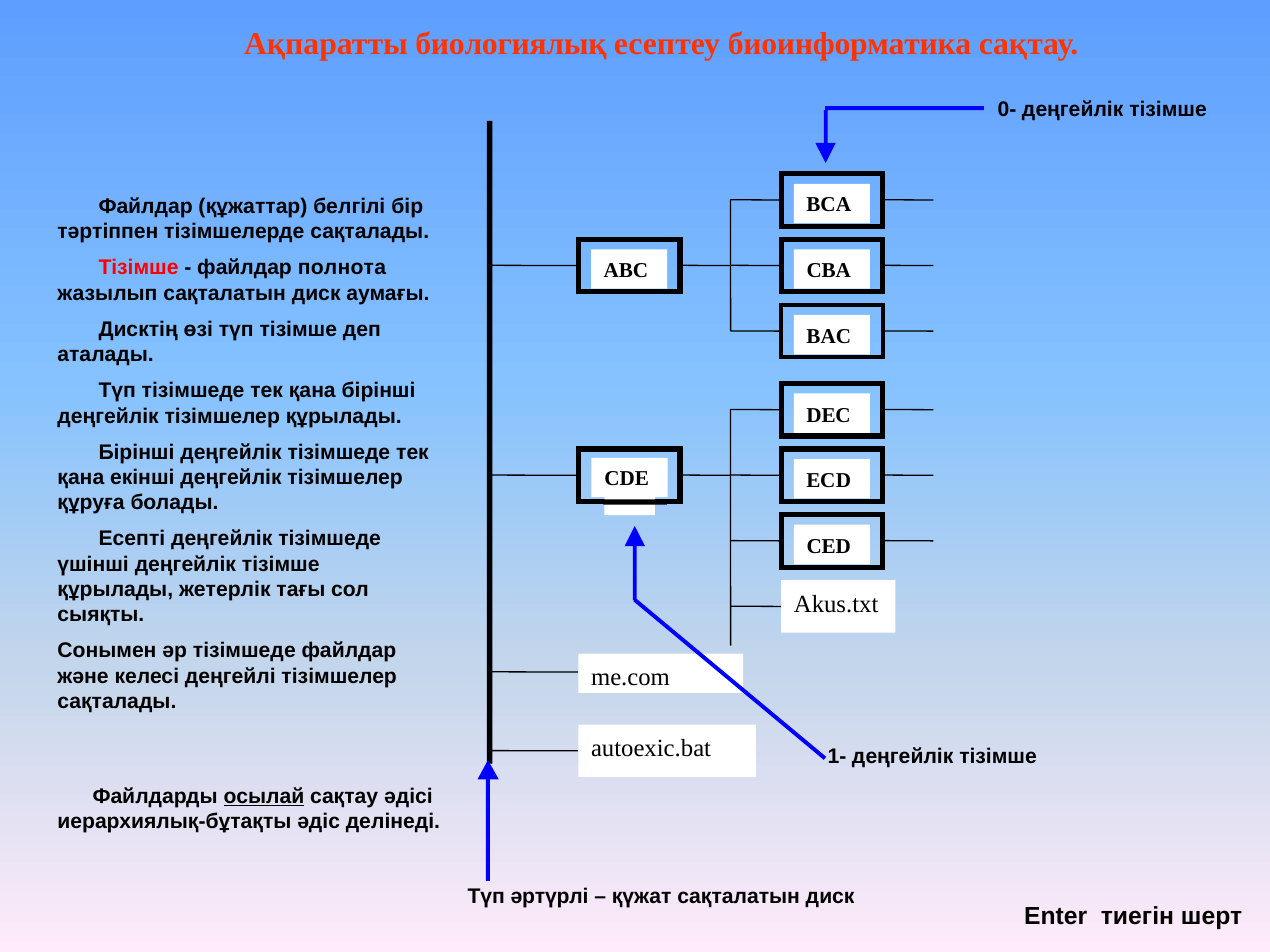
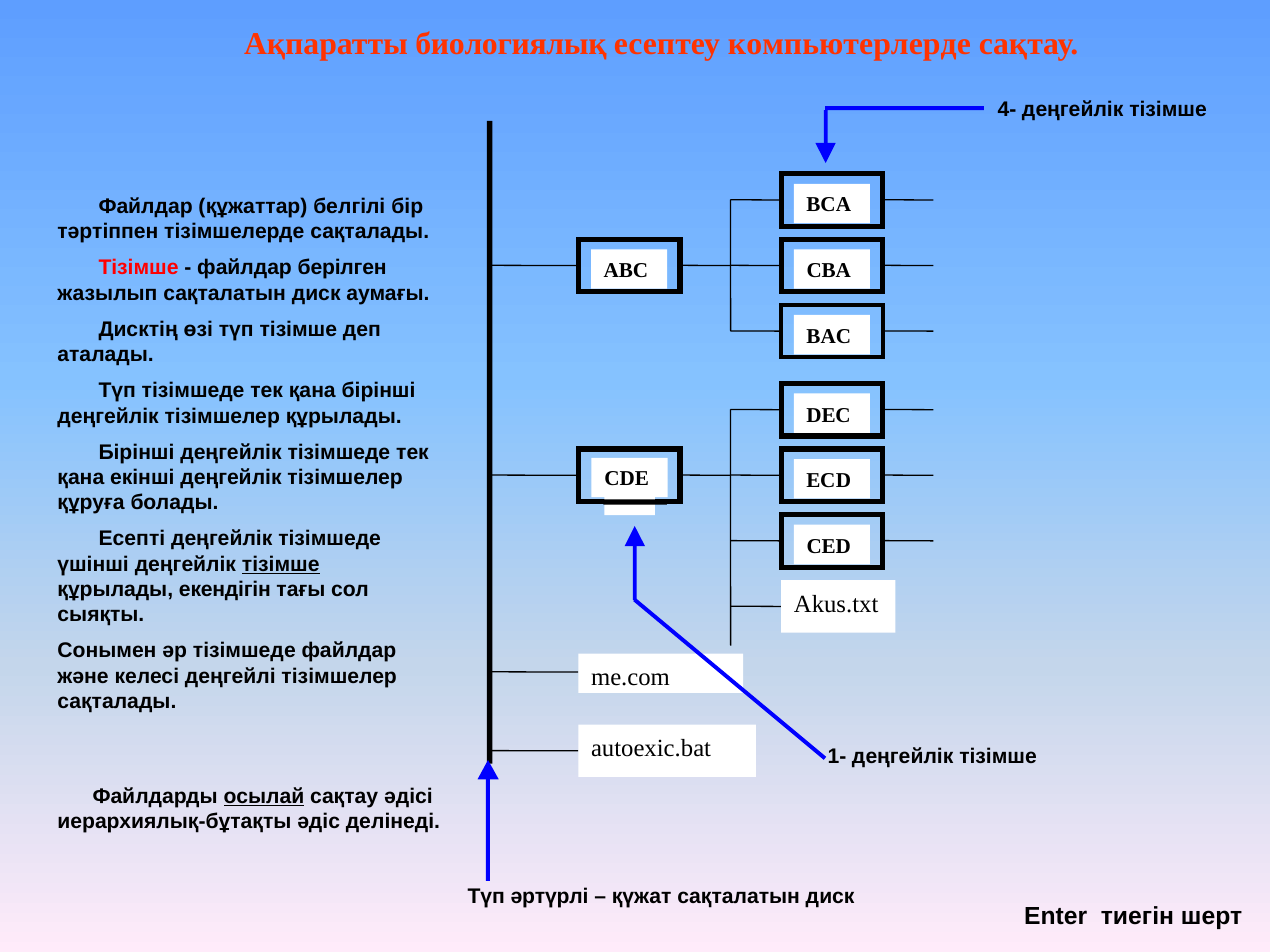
биоинформатика: биоинформатика -> компьютерлерде (849, 44)
0-: 0- -> 4- (1007, 109)
полнота: полнота -> берілген (342, 268)
тізімше underline: none -> present (281, 564)
жетерлік: жетерлік -> екендігін (225, 590)
